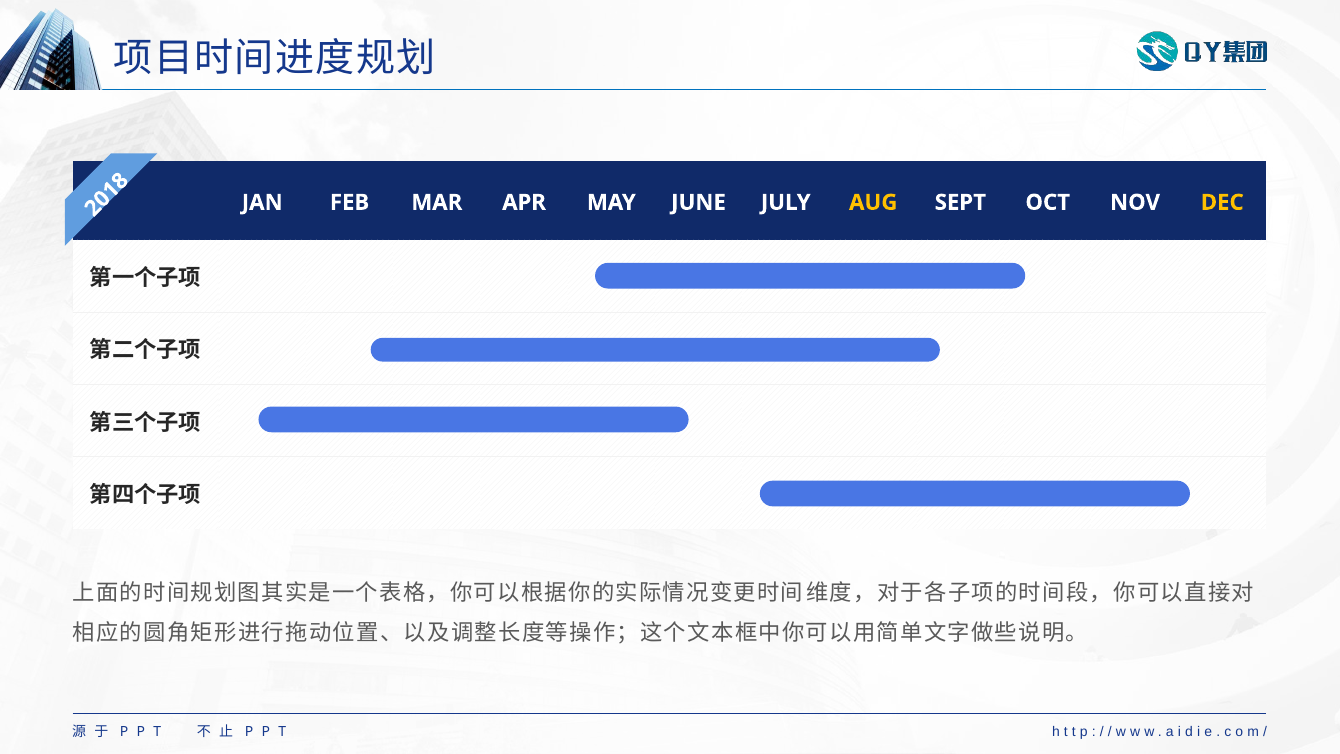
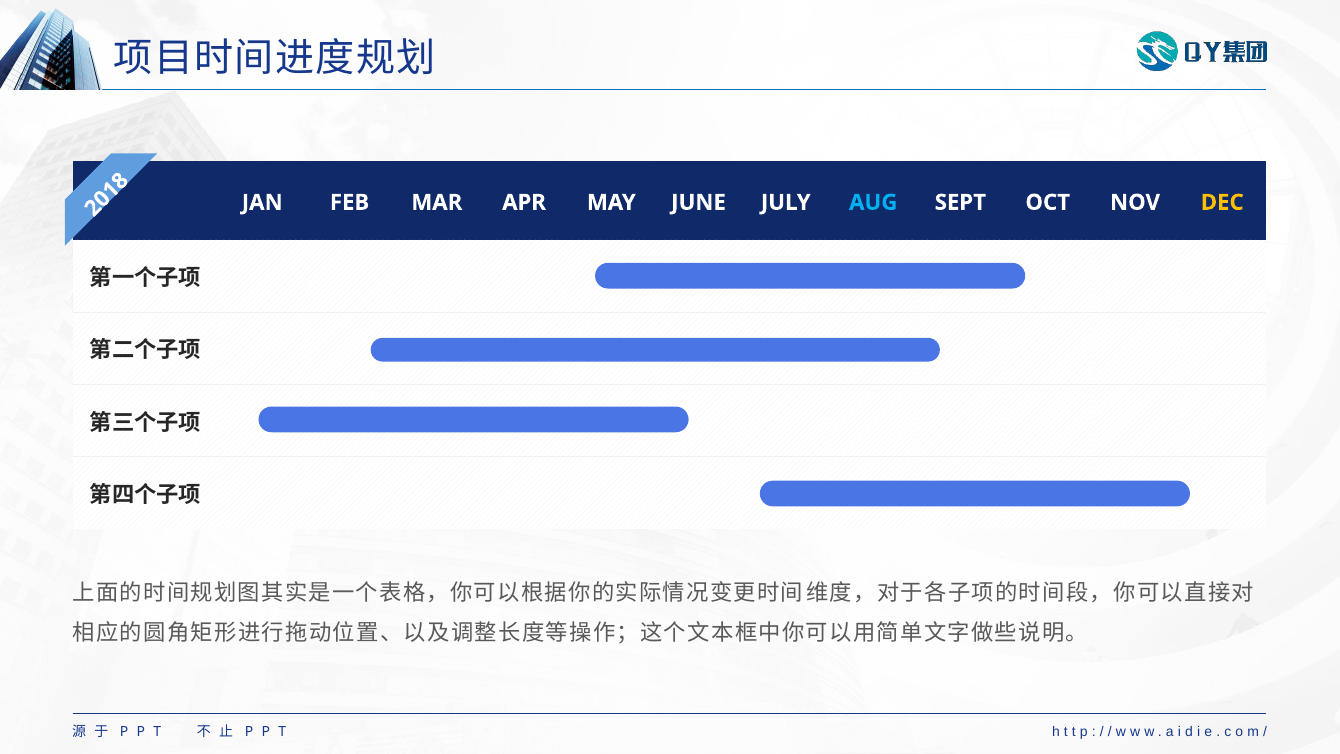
AUG colour: yellow -> light blue (873, 202)
